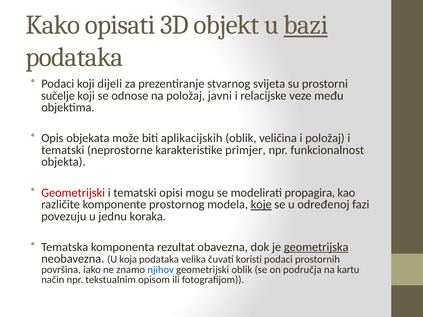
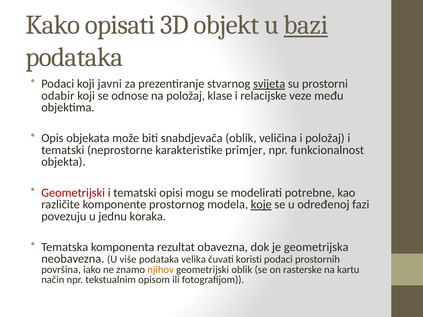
dijeli: dijeli -> javni (110, 84)
svijeta underline: none -> present (269, 84)
sučelje: sučelje -> odabir (58, 96)
javni: javni -> klase (220, 96)
aplikacijskih: aplikacijskih -> snabdjevača (192, 138)
propagira: propagira -> potrebne (310, 193)
geometrijska underline: present -> none (316, 247)
koja: koja -> više (128, 260)
njihov colour: blue -> orange (161, 270)
područja: područja -> rasterske (302, 270)
